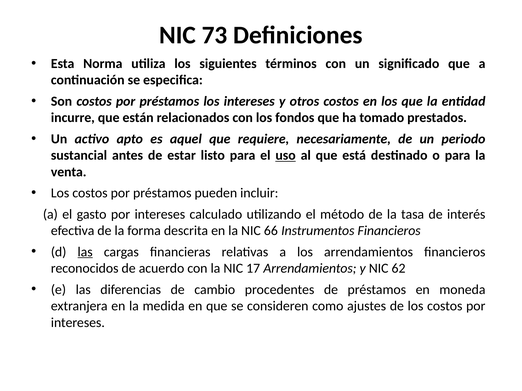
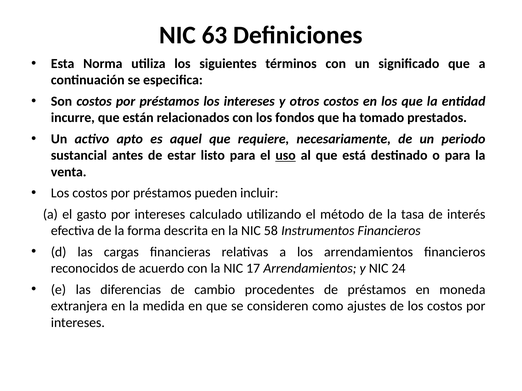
73: 73 -> 63 (215, 35)
66: 66 -> 58 (271, 231)
las underline: present -> none (85, 252)
62: 62 -> 24 (399, 269)
